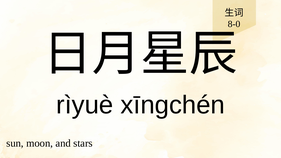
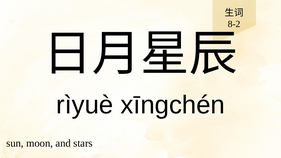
8-0: 8-0 -> 8-2 (234, 24)
